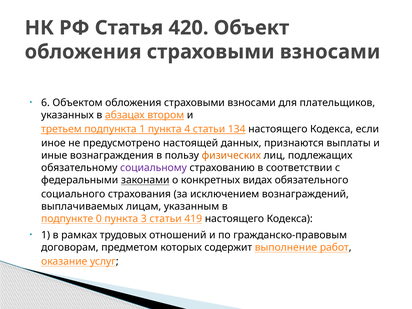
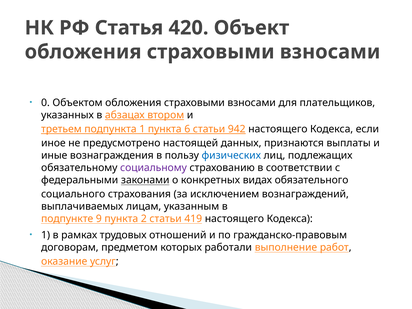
6: 6 -> 0 (45, 103)
4: 4 -> 6 (187, 129)
134: 134 -> 942 (237, 129)
физических colour: orange -> blue (231, 155)
0: 0 -> 9 (99, 219)
3: 3 -> 2 (144, 219)
содержит: содержит -> работали (228, 248)
